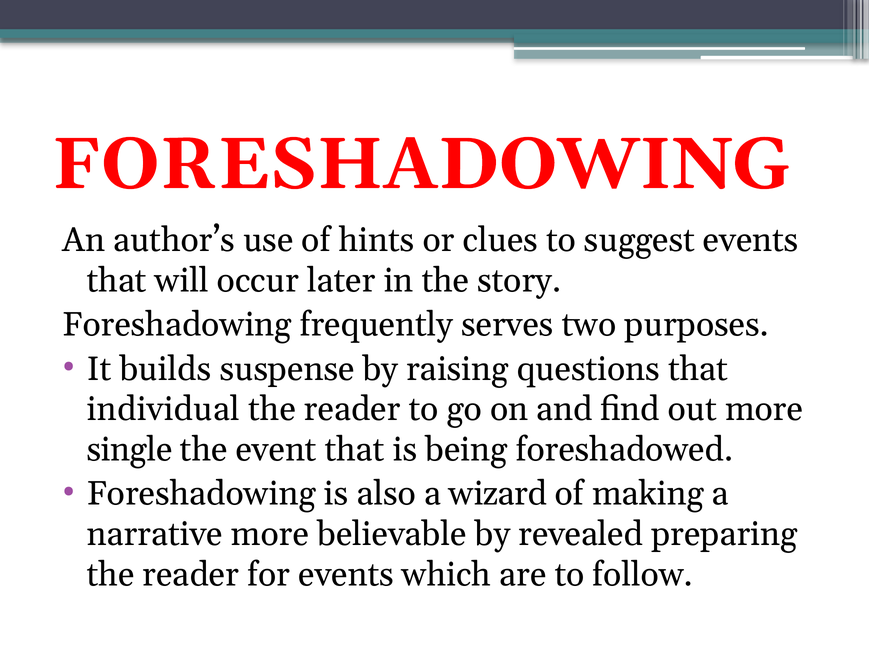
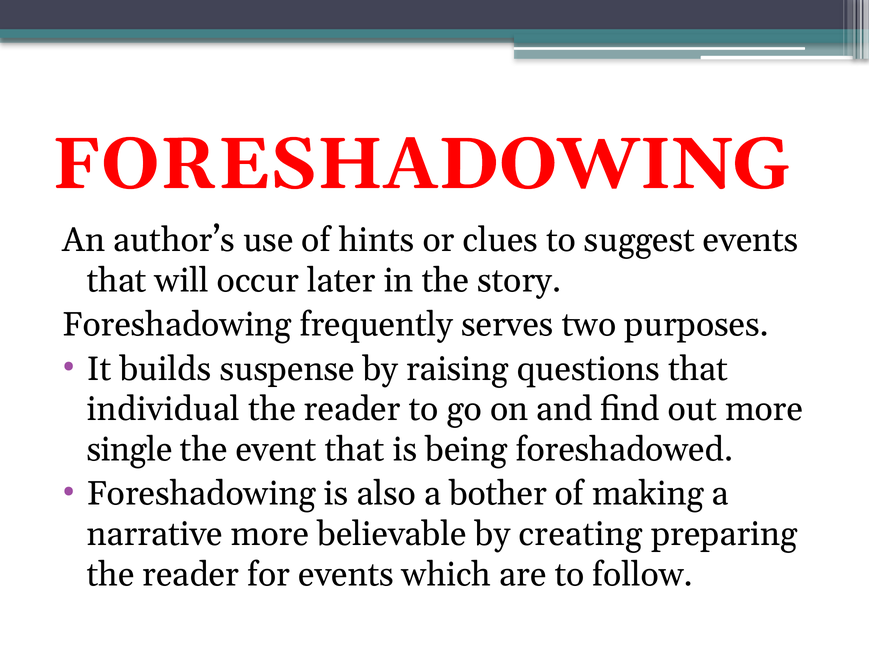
wizard: wizard -> bother (498, 494)
revealed: revealed -> creating (580, 535)
